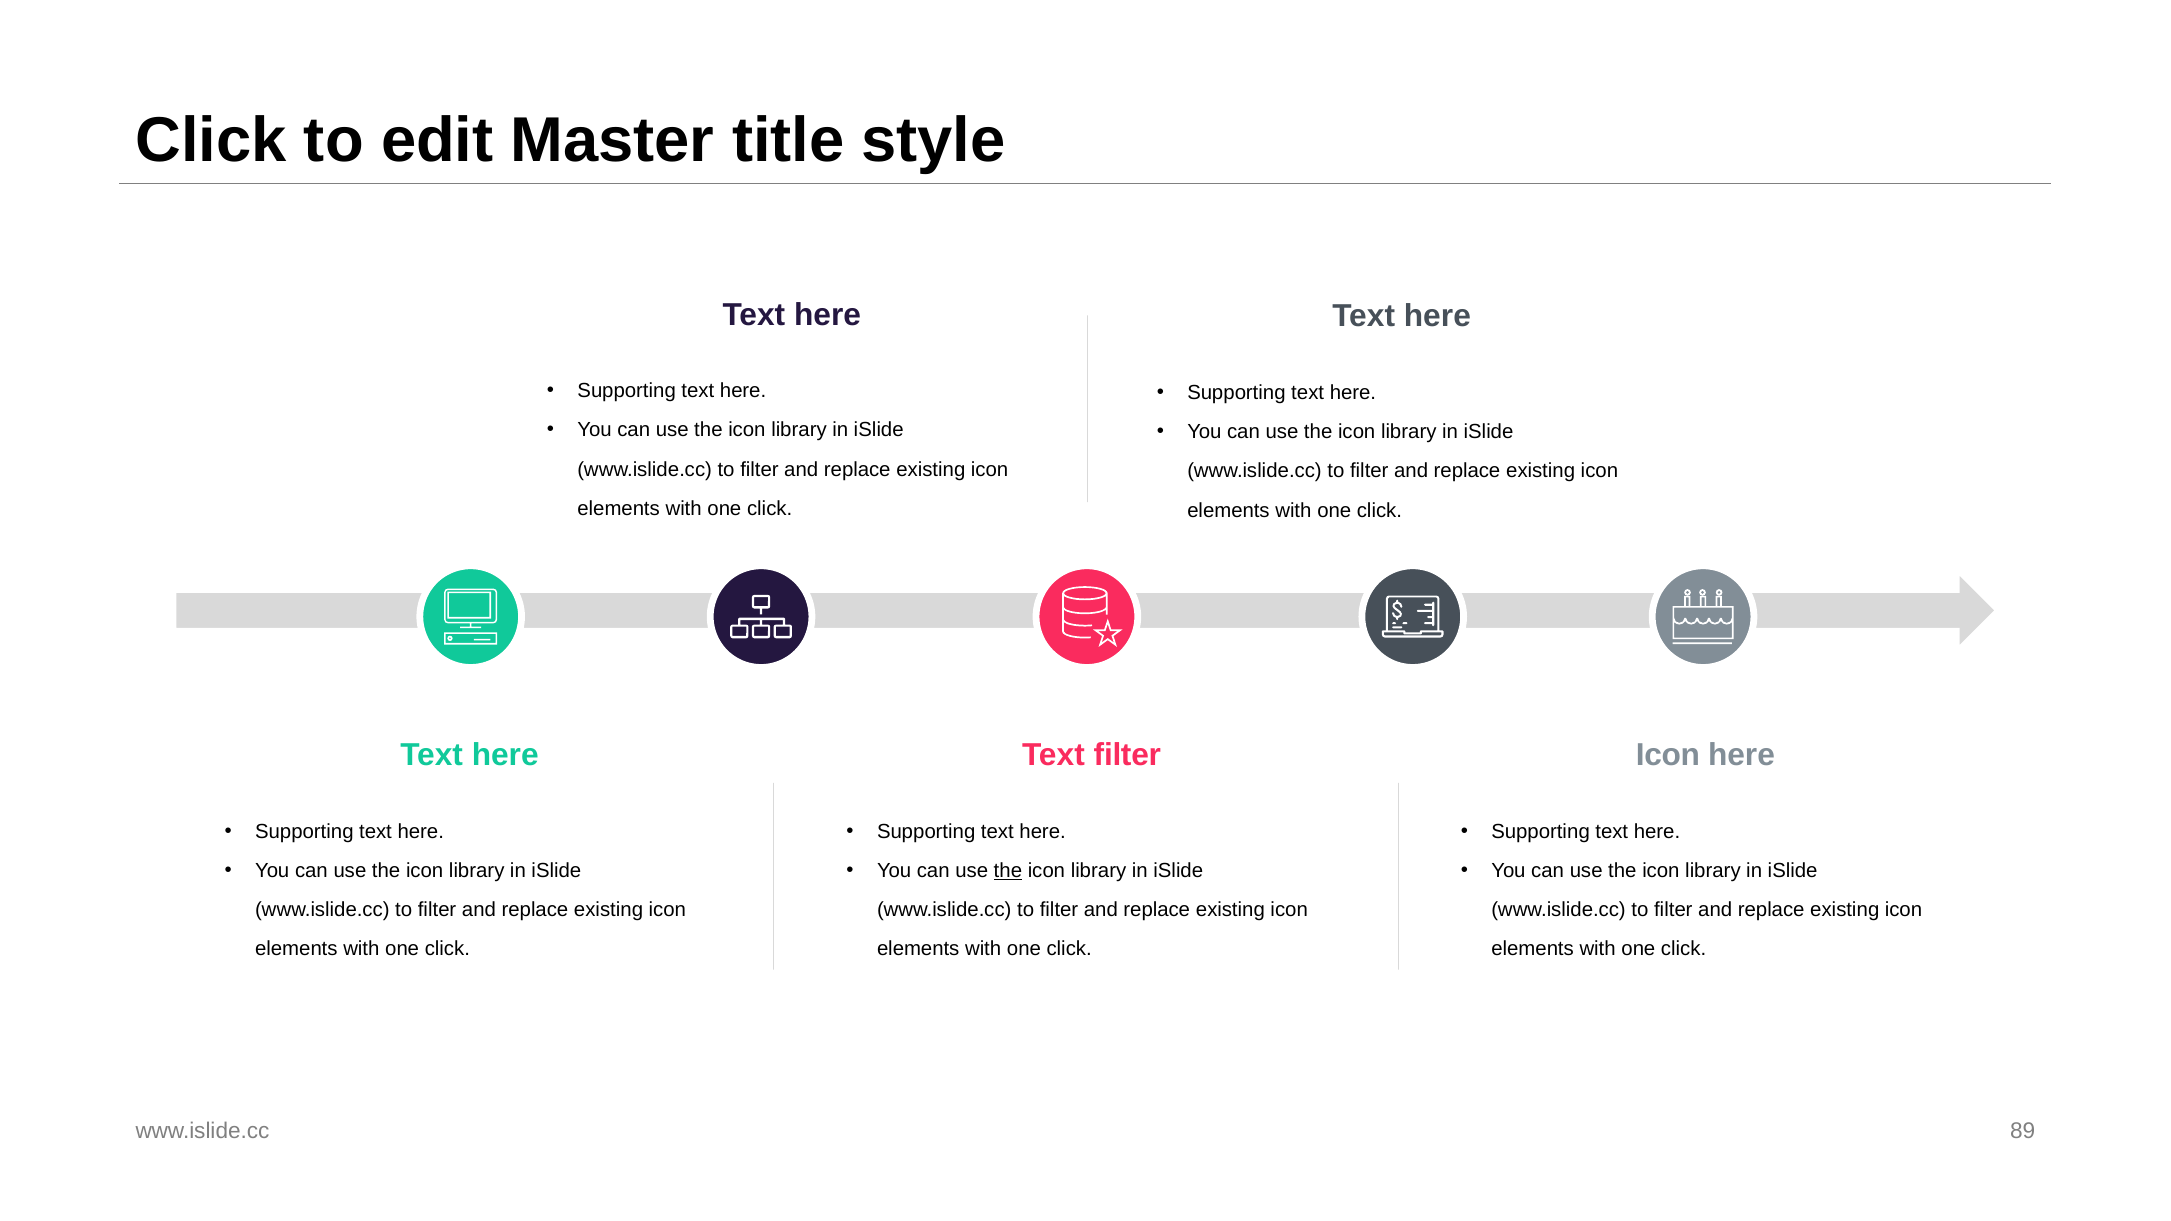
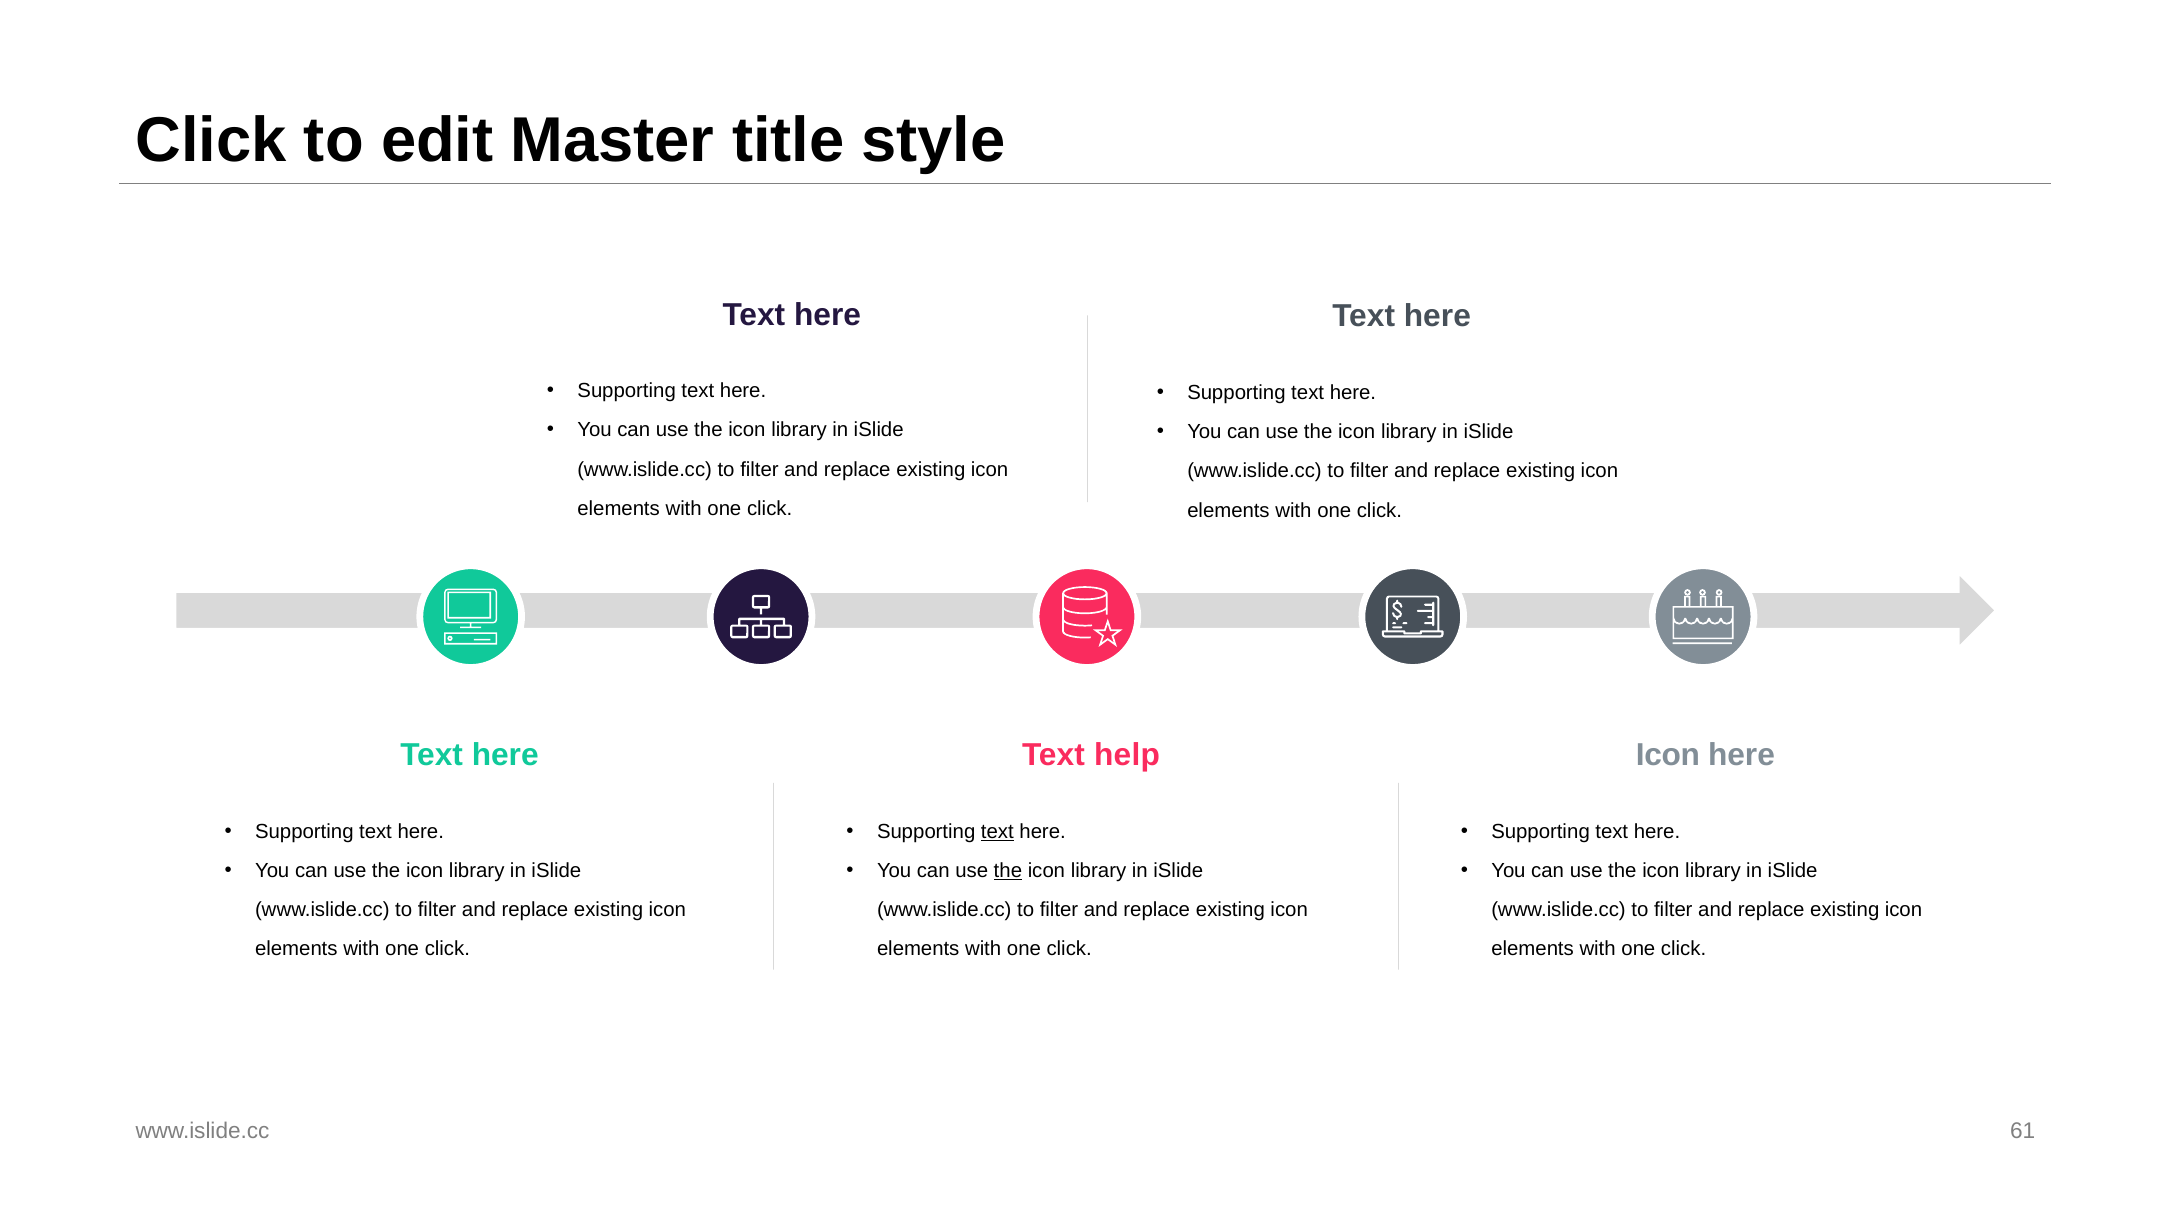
Text filter: filter -> help (1127, 755)
text underline: none -> present (997, 832)
89: 89 -> 61 (2023, 1131)
